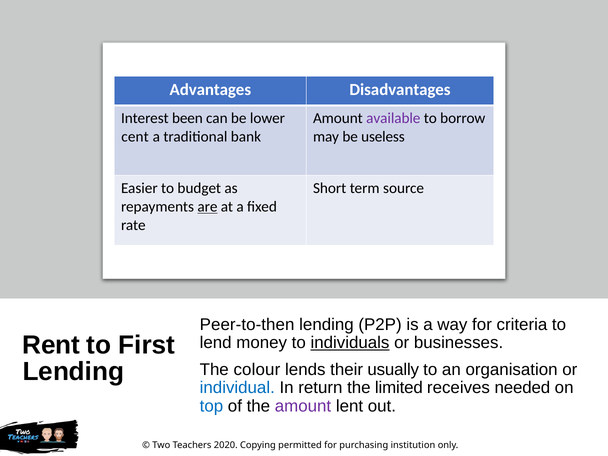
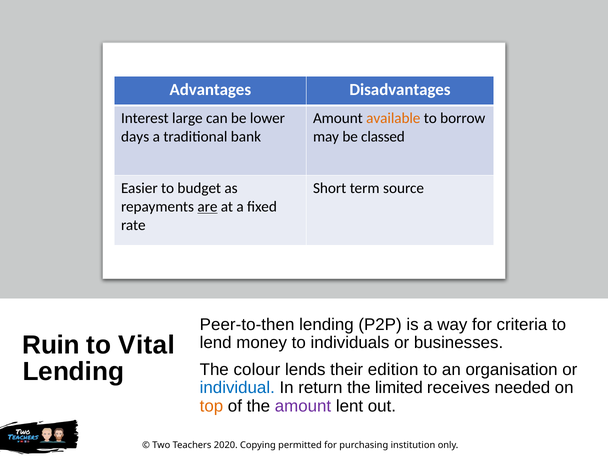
been: been -> large (187, 118)
available colour: purple -> orange (393, 118)
cent: cent -> days (135, 137)
useless: useless -> classed (383, 137)
Rent: Rent -> Ruin (51, 345)
First: First -> Vital (147, 345)
individuals underline: present -> none (350, 343)
usually: usually -> edition (393, 370)
top colour: blue -> orange (211, 406)
